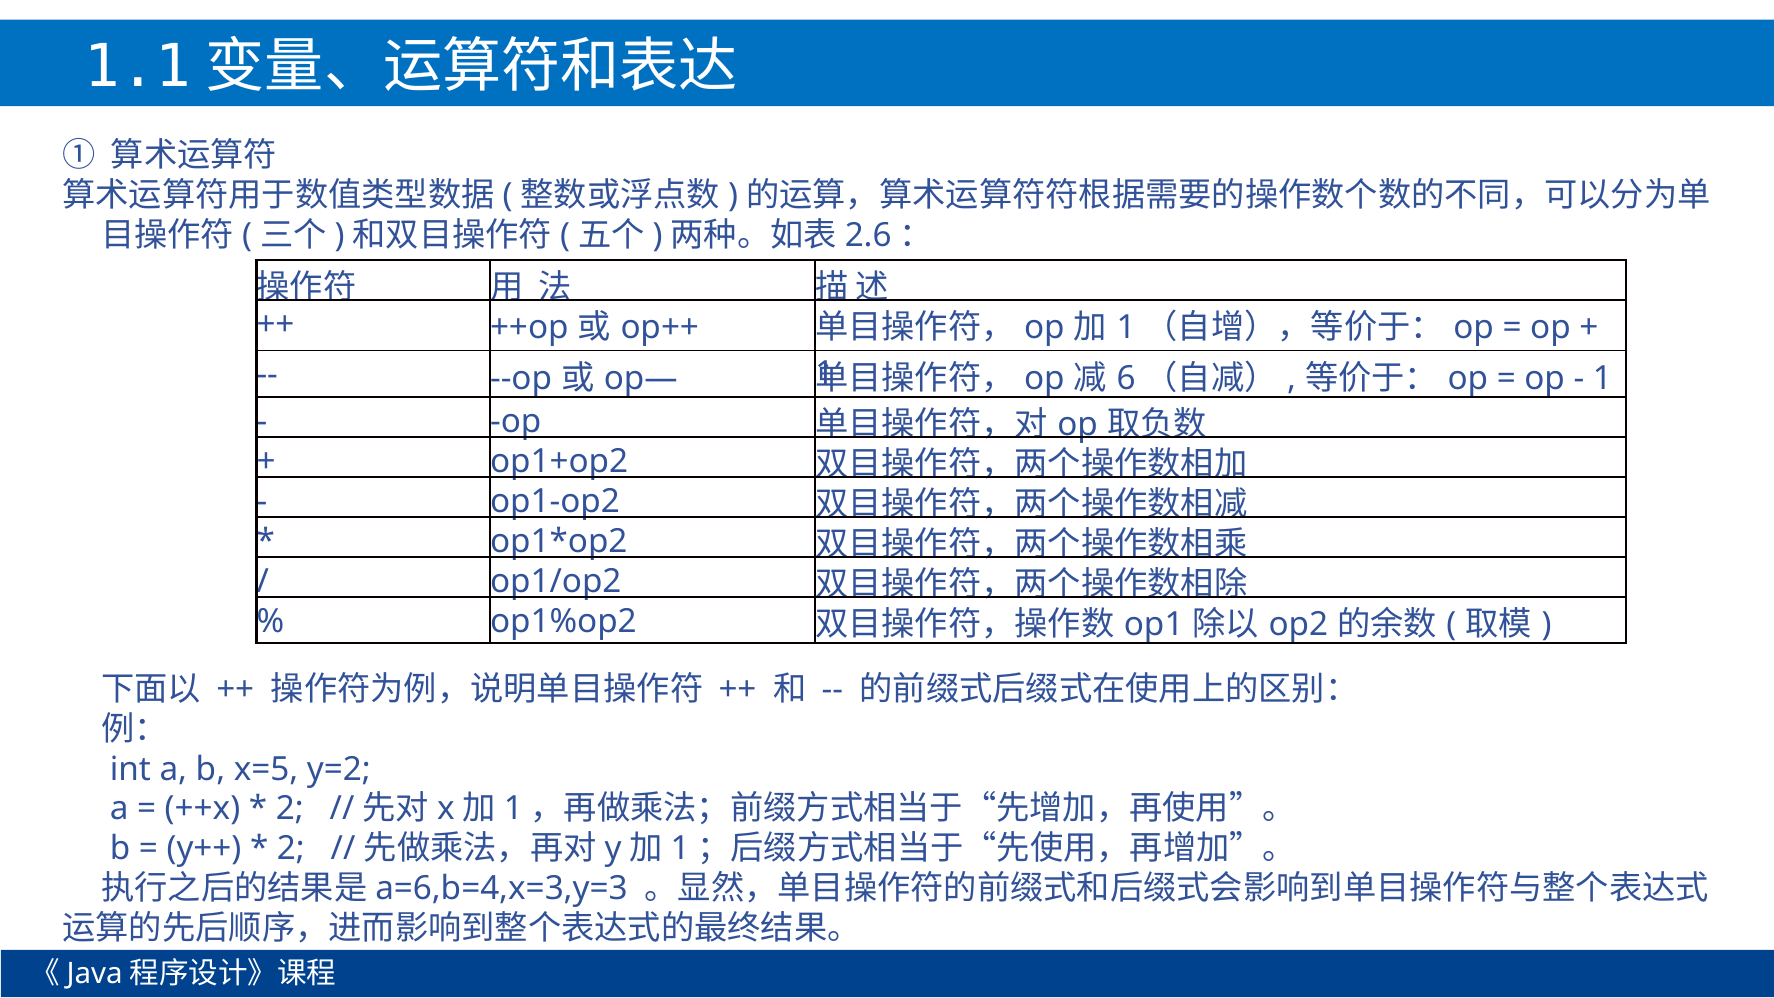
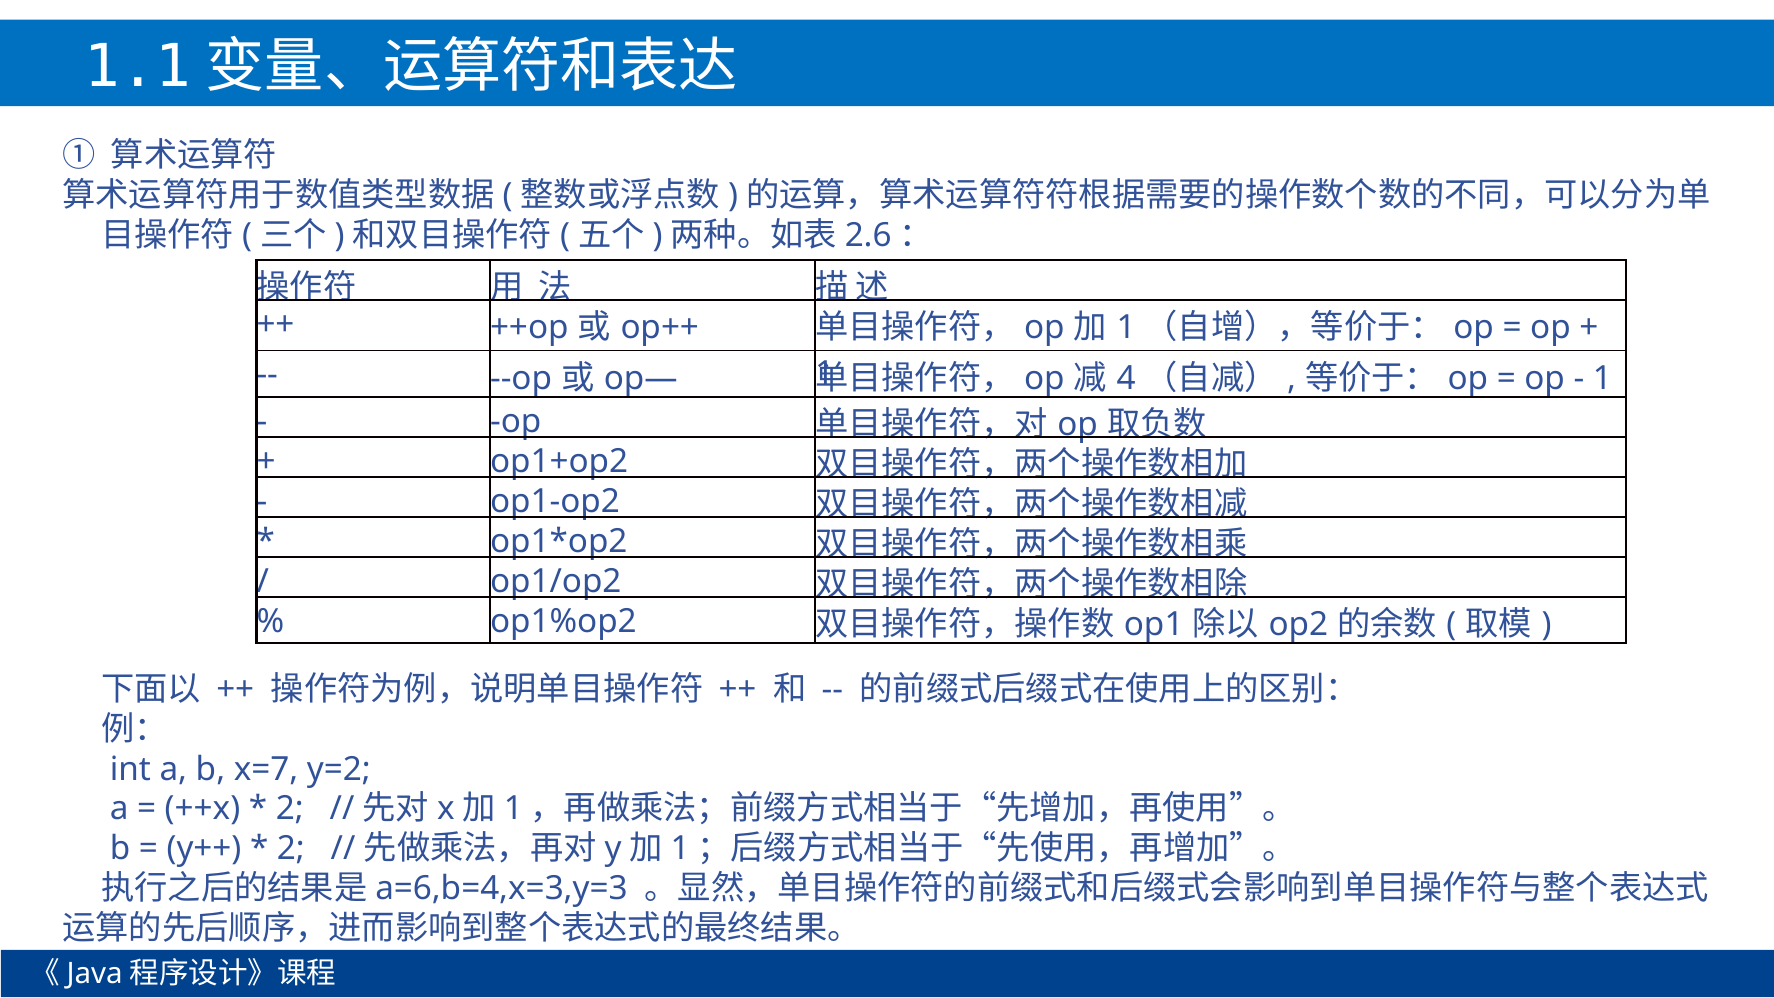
6: 6 -> 4 (1126, 378)
x=5: x=5 -> x=7 (266, 769)
